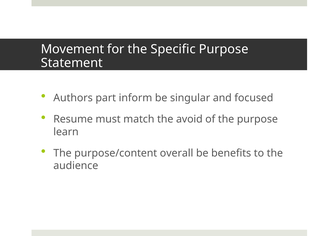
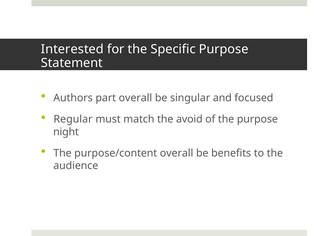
Movement: Movement -> Interested (72, 49)
part inform: inform -> overall (135, 98)
Resume: Resume -> Regular (73, 119)
learn: learn -> night (66, 132)
